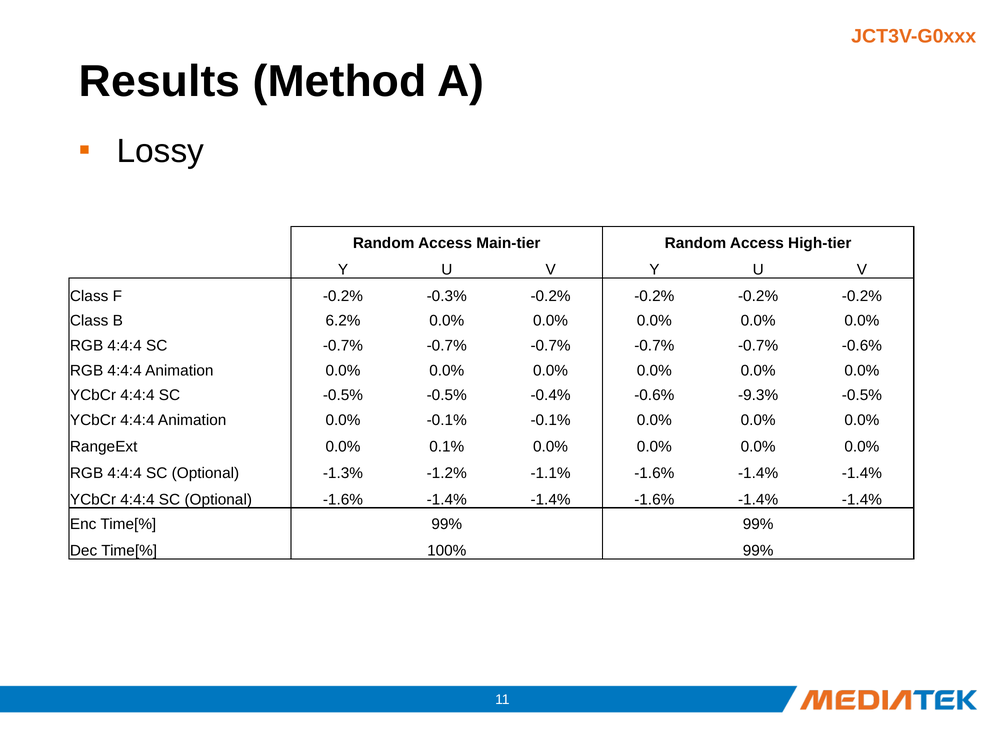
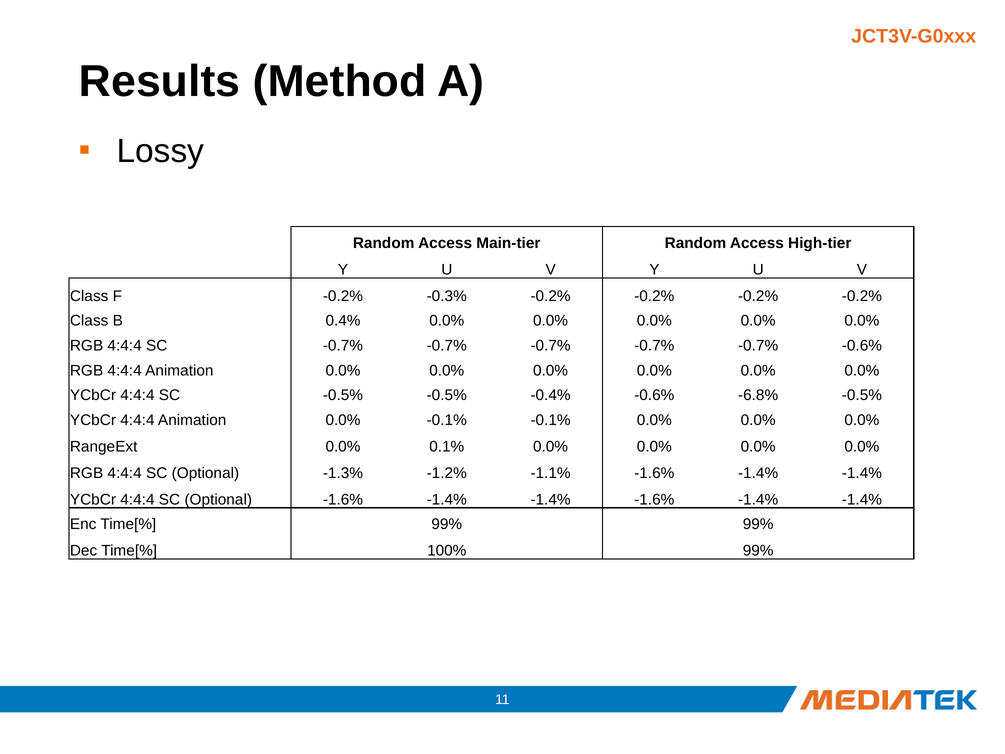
6.2%: 6.2% -> 0.4% (343, 321)
-9.3%: -9.3% -> -6.8% (758, 395)
